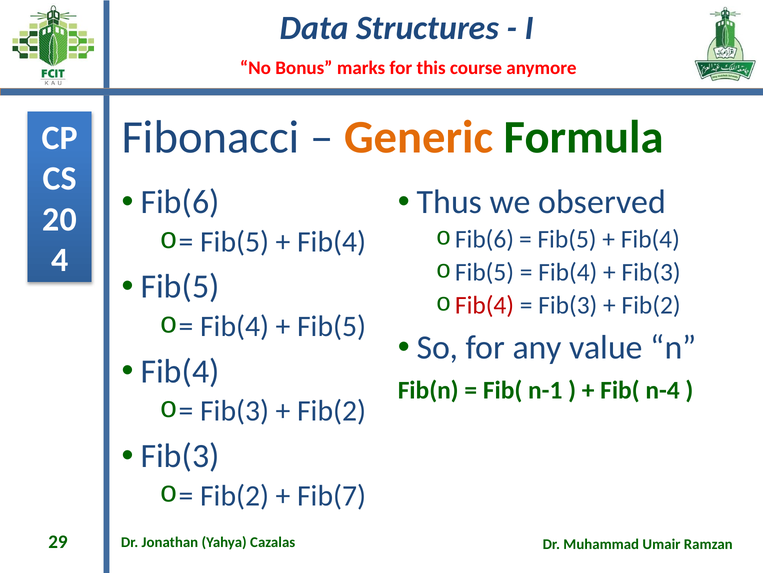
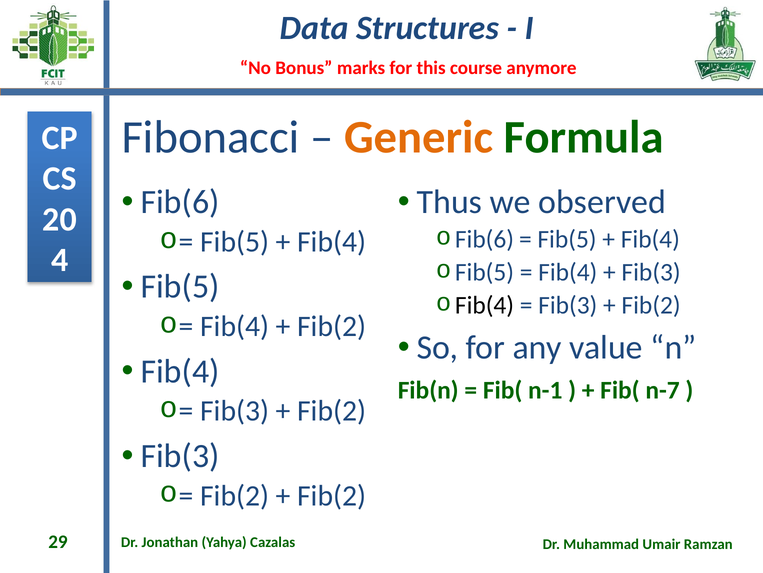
Fib(4 colour: red -> black (485, 305)
Fib(5: Fib(5 -> Fib(2 (332, 326)
n-4: n-4 -> n-7 (663, 390)
Fib(7: Fib(7 -> Fib(2 (332, 495)
